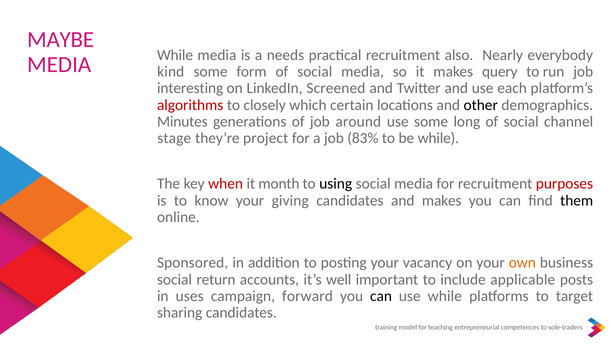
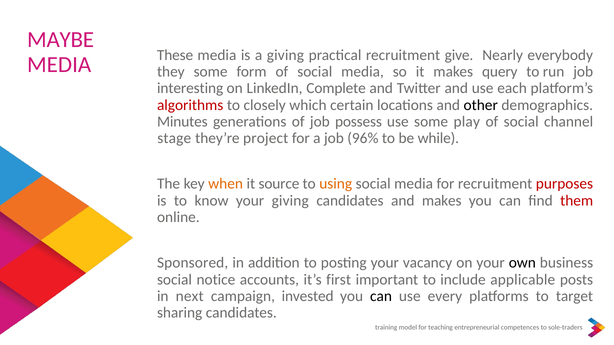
MEDIA While: While -> These (175, 55)
a needs: needs -> giving (285, 55)
also: also -> give (459, 55)
kind: kind -> they (171, 72)
Screened: Screened -> Complete (336, 88)
around: around -> possess (358, 122)
long: long -> play (467, 122)
83%: 83% -> 96% (363, 138)
when colour: red -> orange (226, 184)
month: month -> source (279, 184)
using colour: black -> orange (336, 184)
them colour: black -> red (577, 201)
own colour: orange -> black (522, 263)
return: return -> notice (216, 280)
well: well -> first (339, 280)
uses: uses -> next (190, 296)
forward: forward -> invested (308, 296)
use while: while -> every (445, 296)
